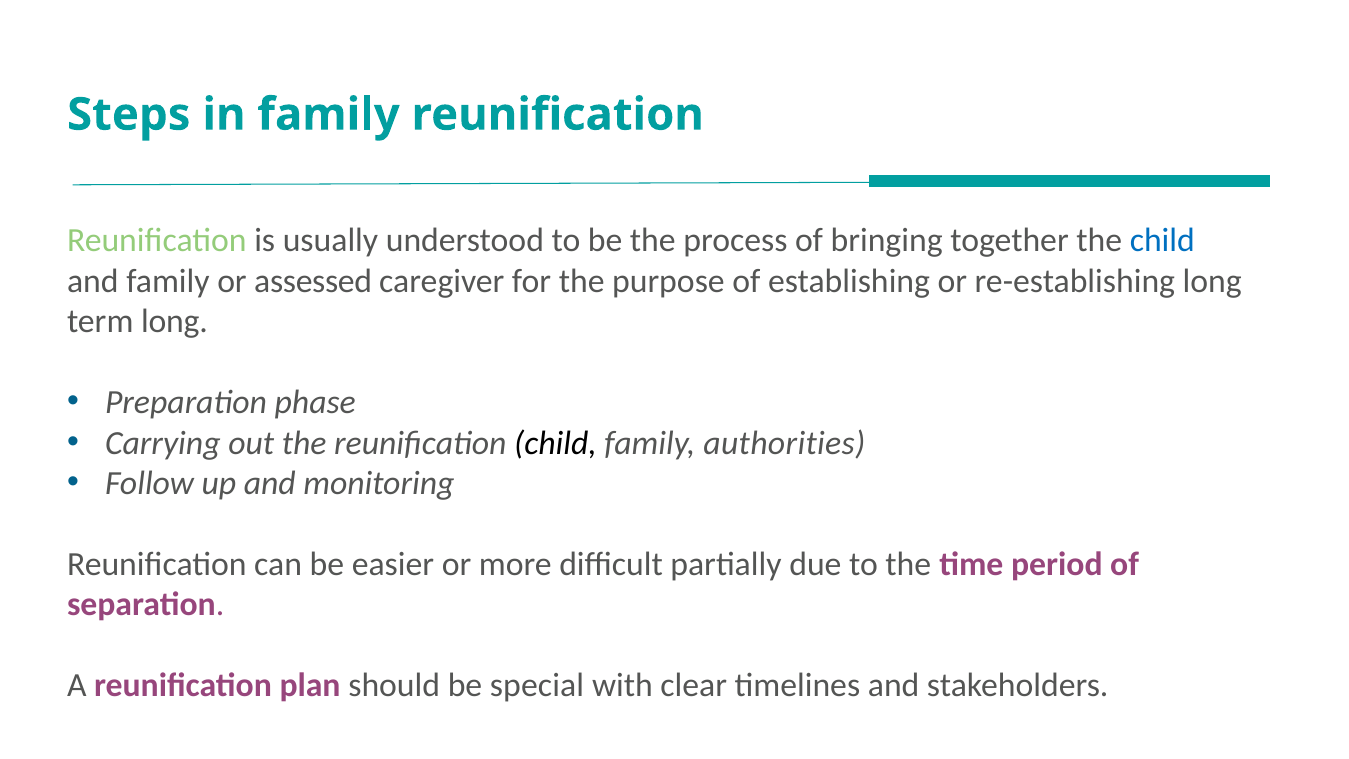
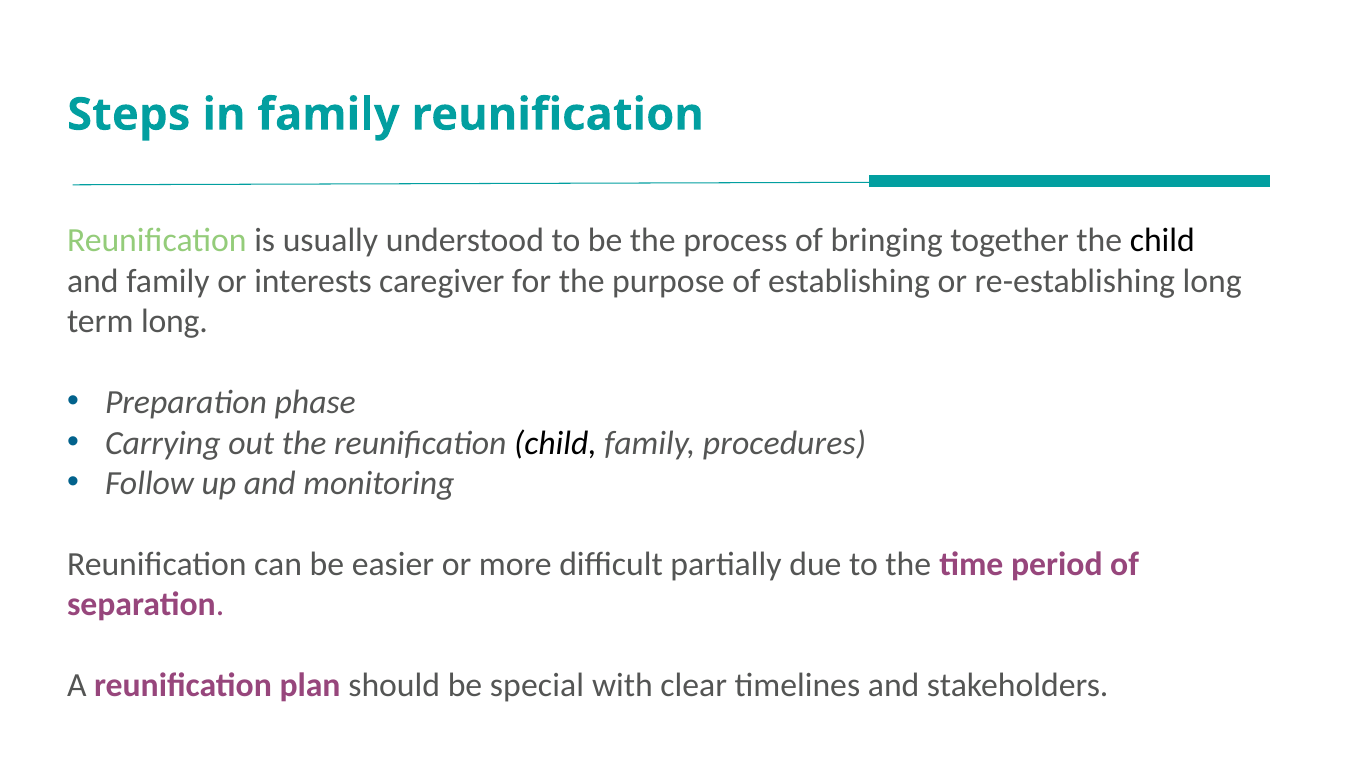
child colour: blue -> black (1162, 240)
assessed: assessed -> interests (313, 281)
authorities: authorities -> procedures (784, 443)
